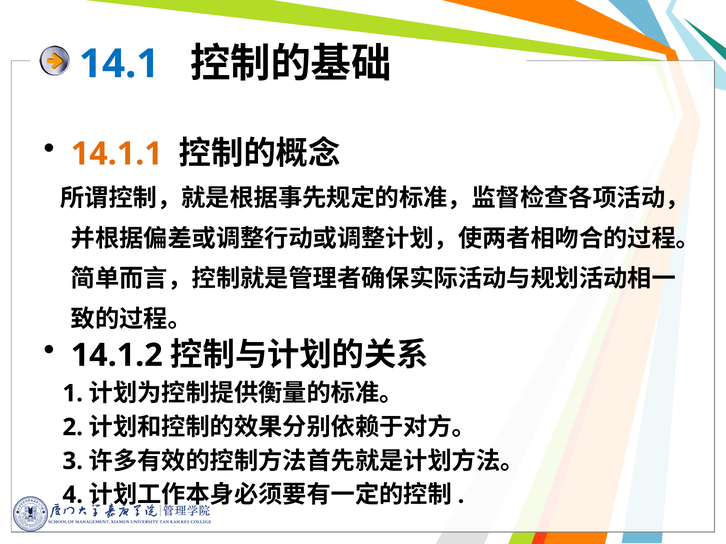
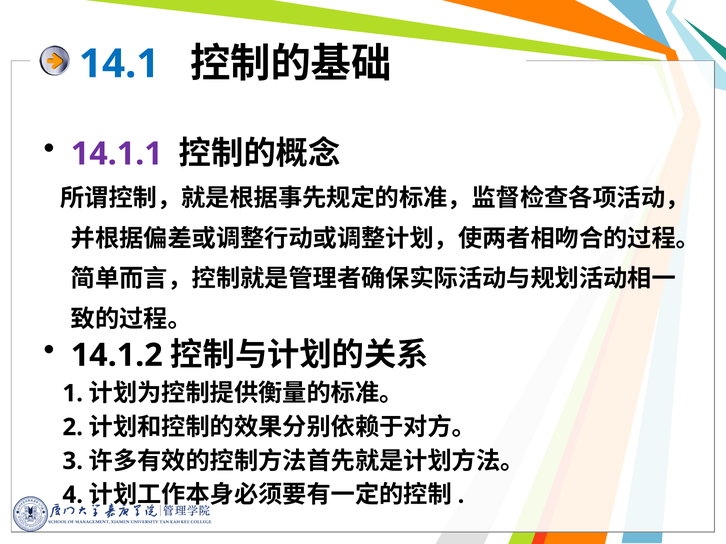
14.1.1 colour: orange -> purple (117, 154)
